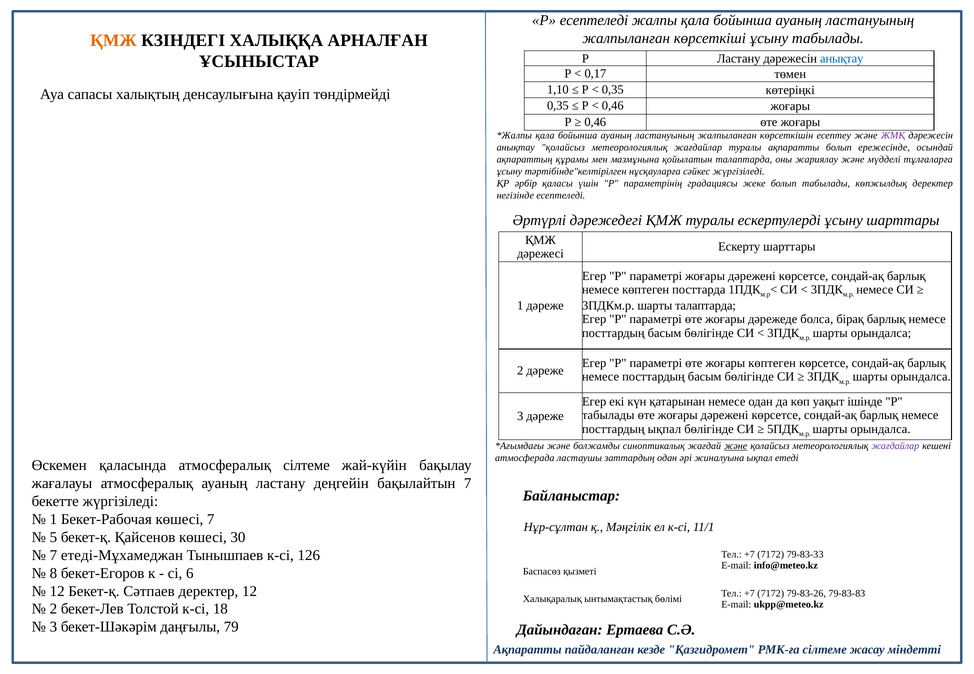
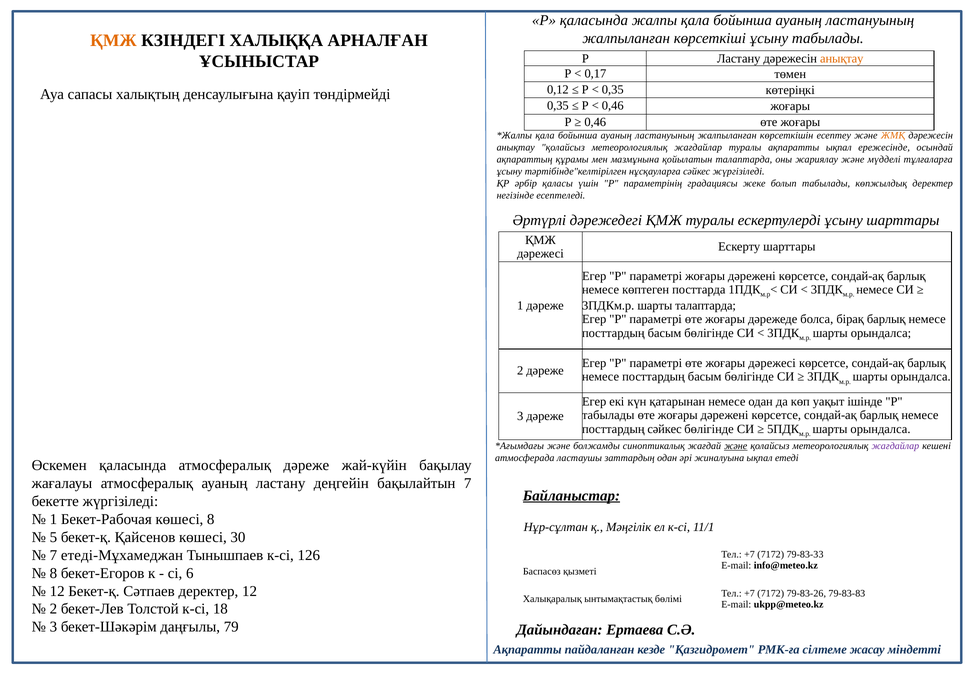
Р есептеледі: есептеледі -> қаласында (594, 20)
анықтау colour: blue -> orange (842, 58)
1,10: 1,10 -> 0,12 (558, 90)
ЖМҚ colour: purple -> orange (893, 136)
ақпаратты болып: болып -> ықпал (839, 147)
жоғары көптеген: көптеген -> дәрежесі (772, 363)
посттардың ықпал: ықпал -> сәйкес (665, 429)
атмосфералық сілтеме: сілтеме -> дәреже (306, 465)
Байланыстар underline: none -> present (571, 496)
көшесі 7: 7 -> 8 (211, 519)
